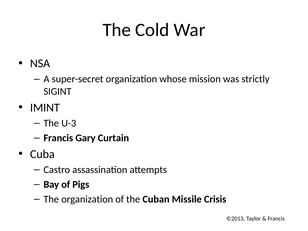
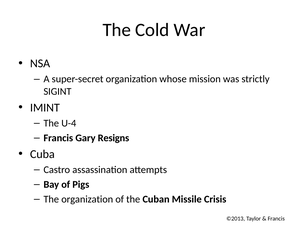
U-3: U-3 -> U-4 (69, 123)
Curtain: Curtain -> Resigns (113, 138)
